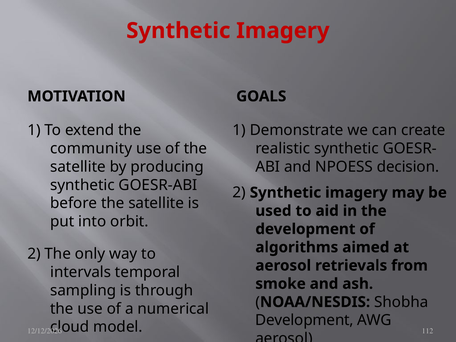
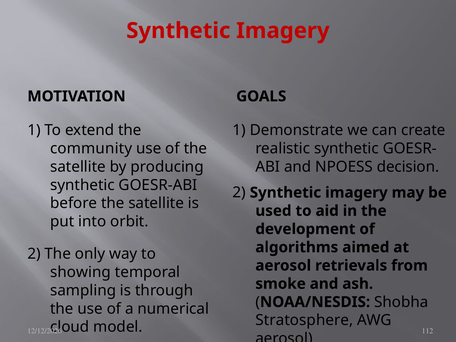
intervals: intervals -> showing (81, 272)
Development: Development -> Stratosphere (304, 320)
